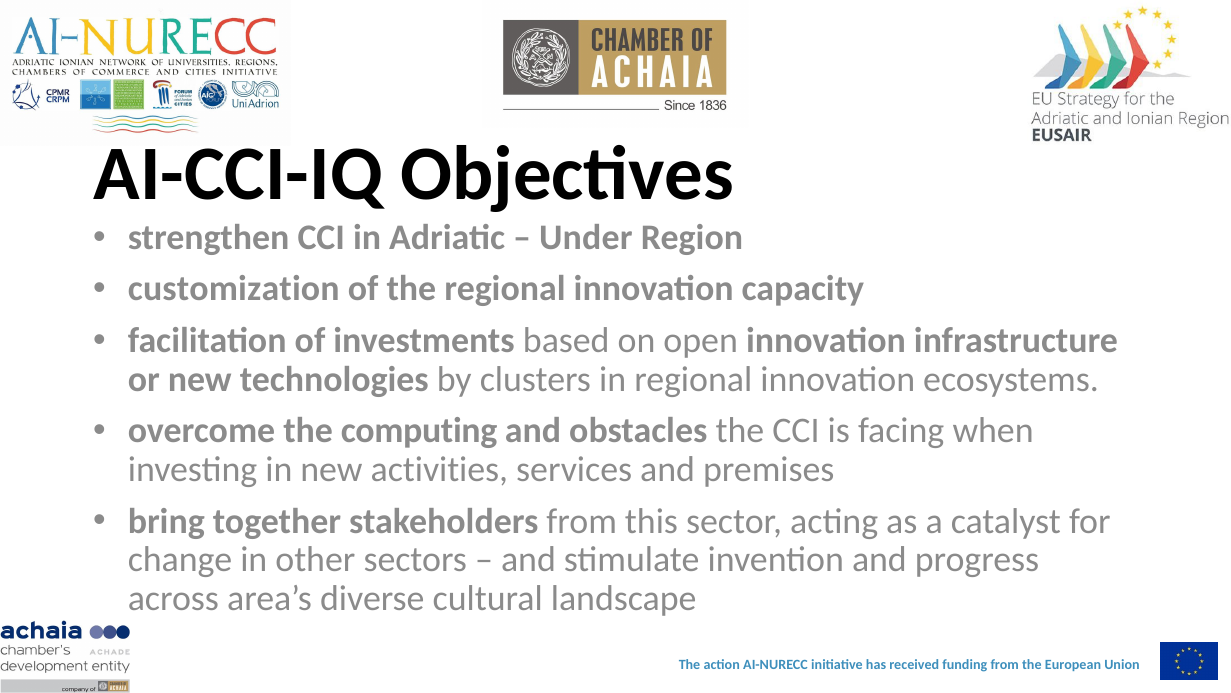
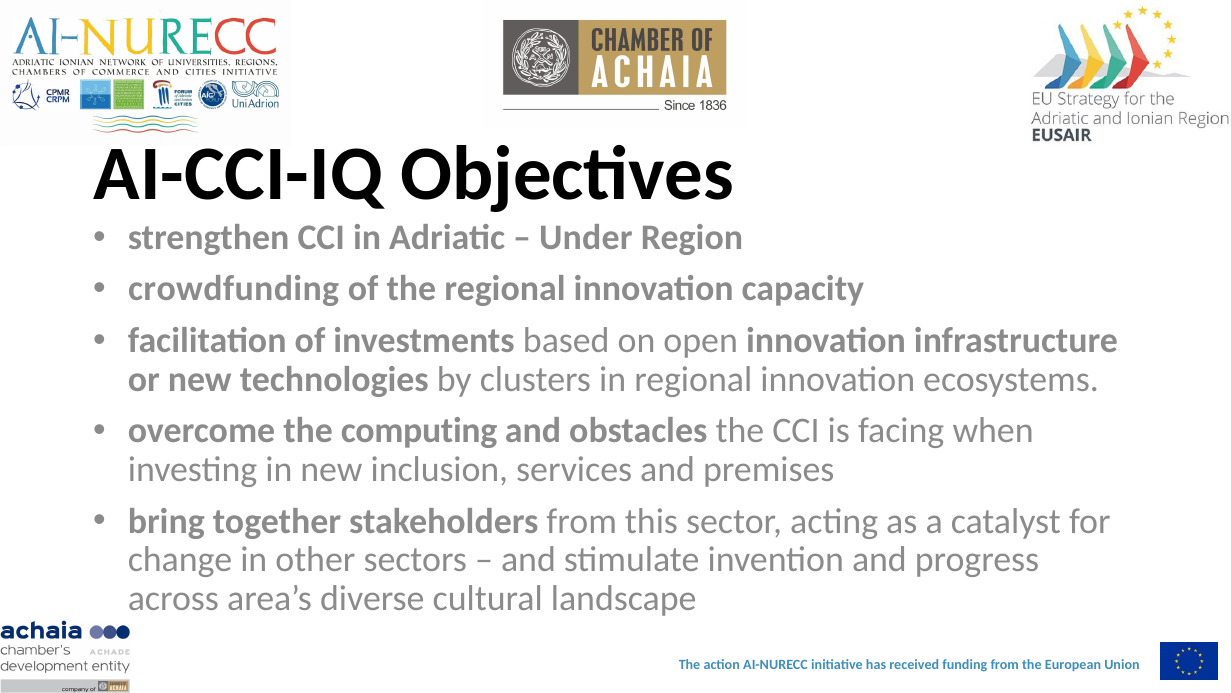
customization: customization -> crowdfunding (234, 289)
activities: activities -> inclusion (439, 469)
